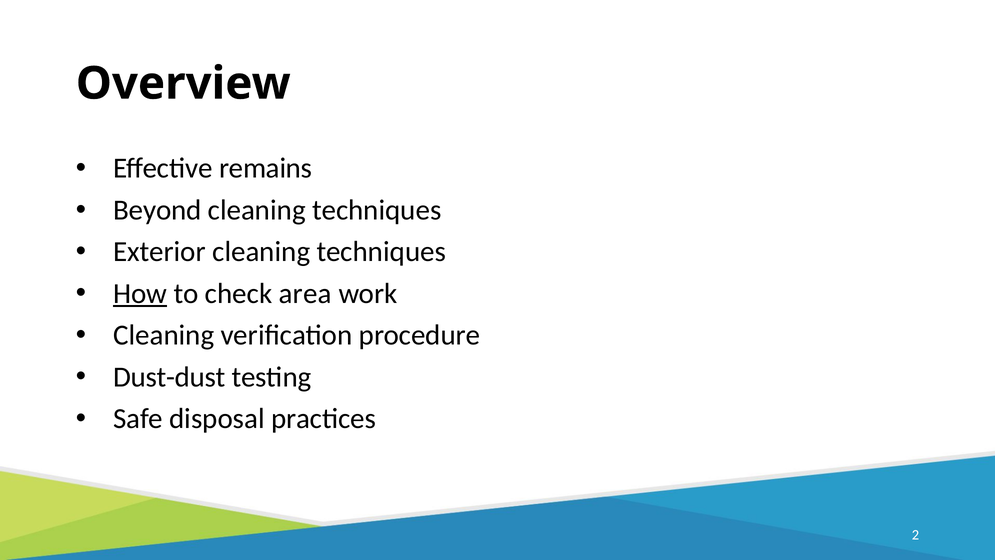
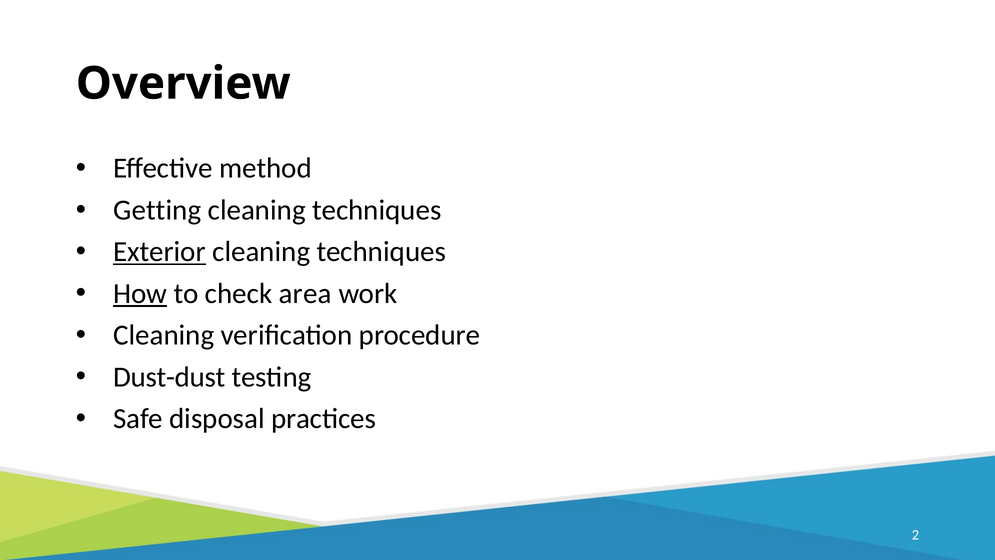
remains: remains -> method (266, 168)
Beyond: Beyond -> Getting (157, 210)
Exterior underline: none -> present (160, 252)
